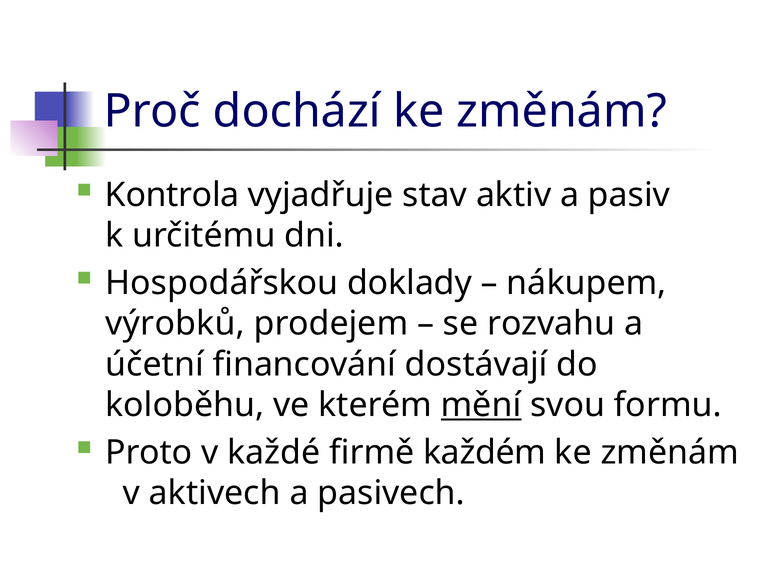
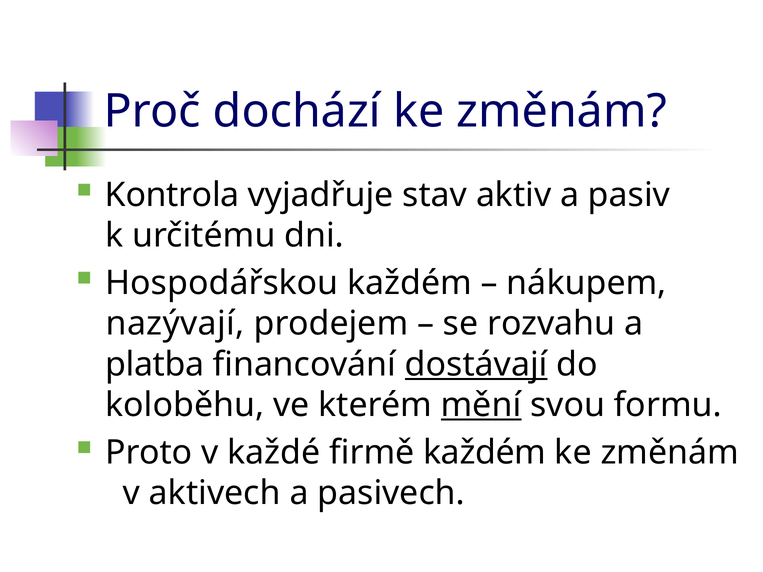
Hospodářskou doklady: doklady -> každém (410, 283)
výrobků: výrobků -> nazývají (175, 324)
účetní: účetní -> platba (155, 365)
dostávají underline: none -> present (476, 365)
